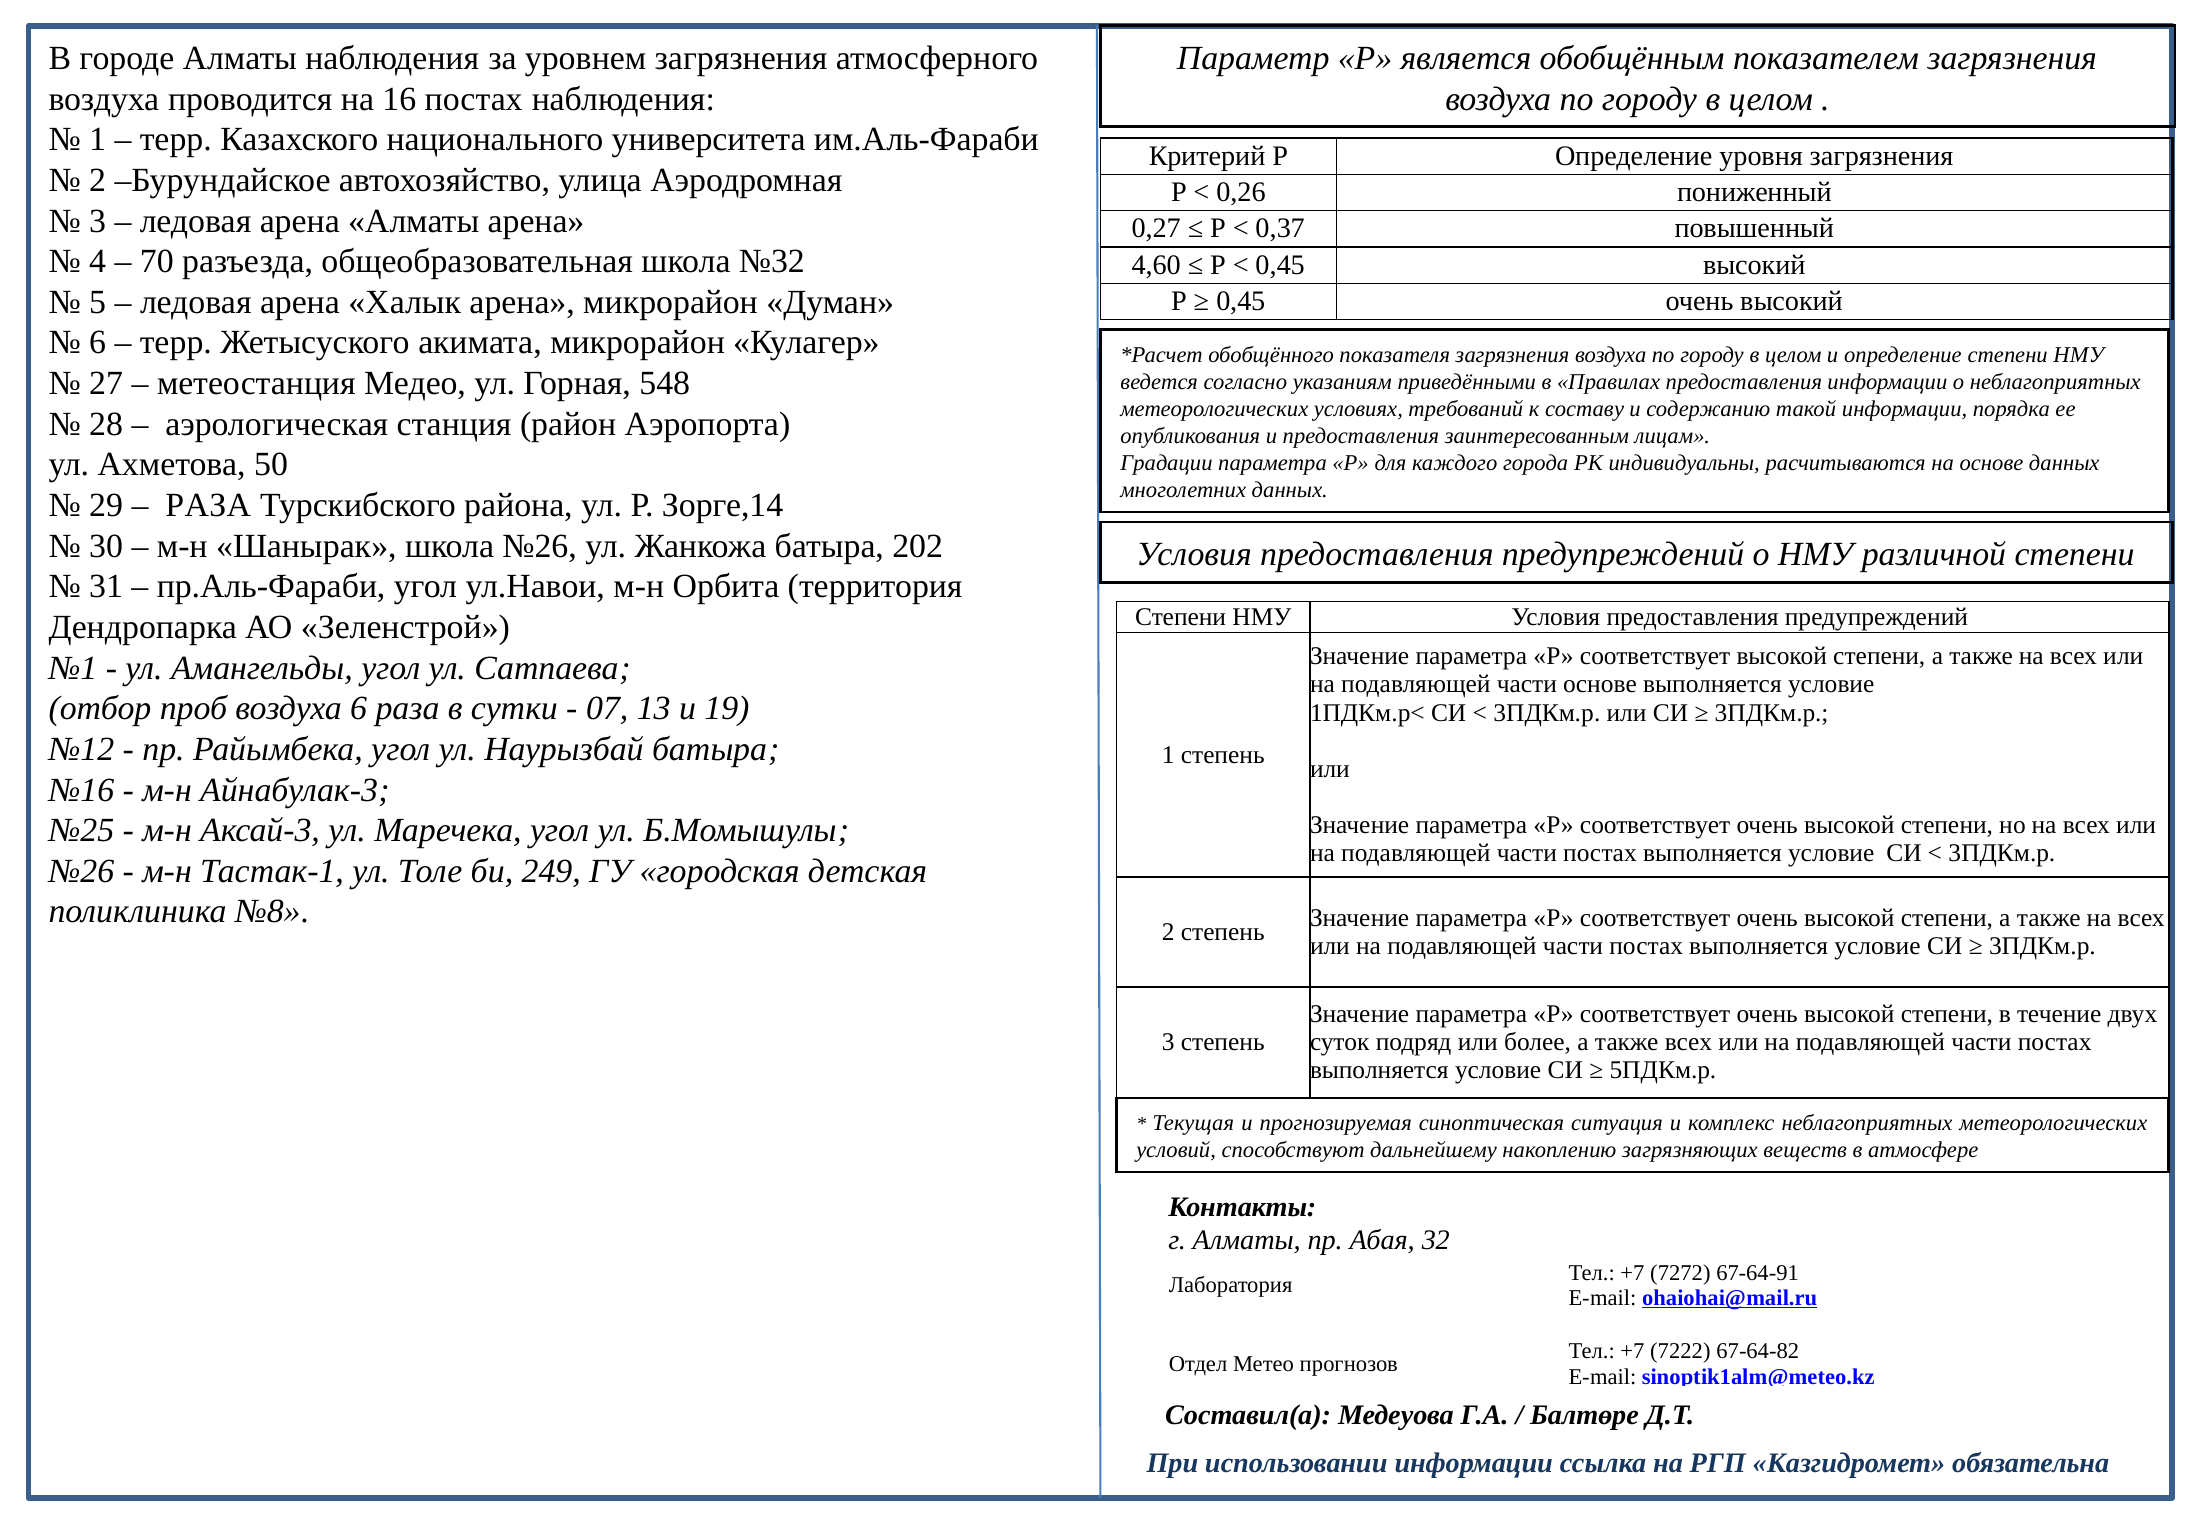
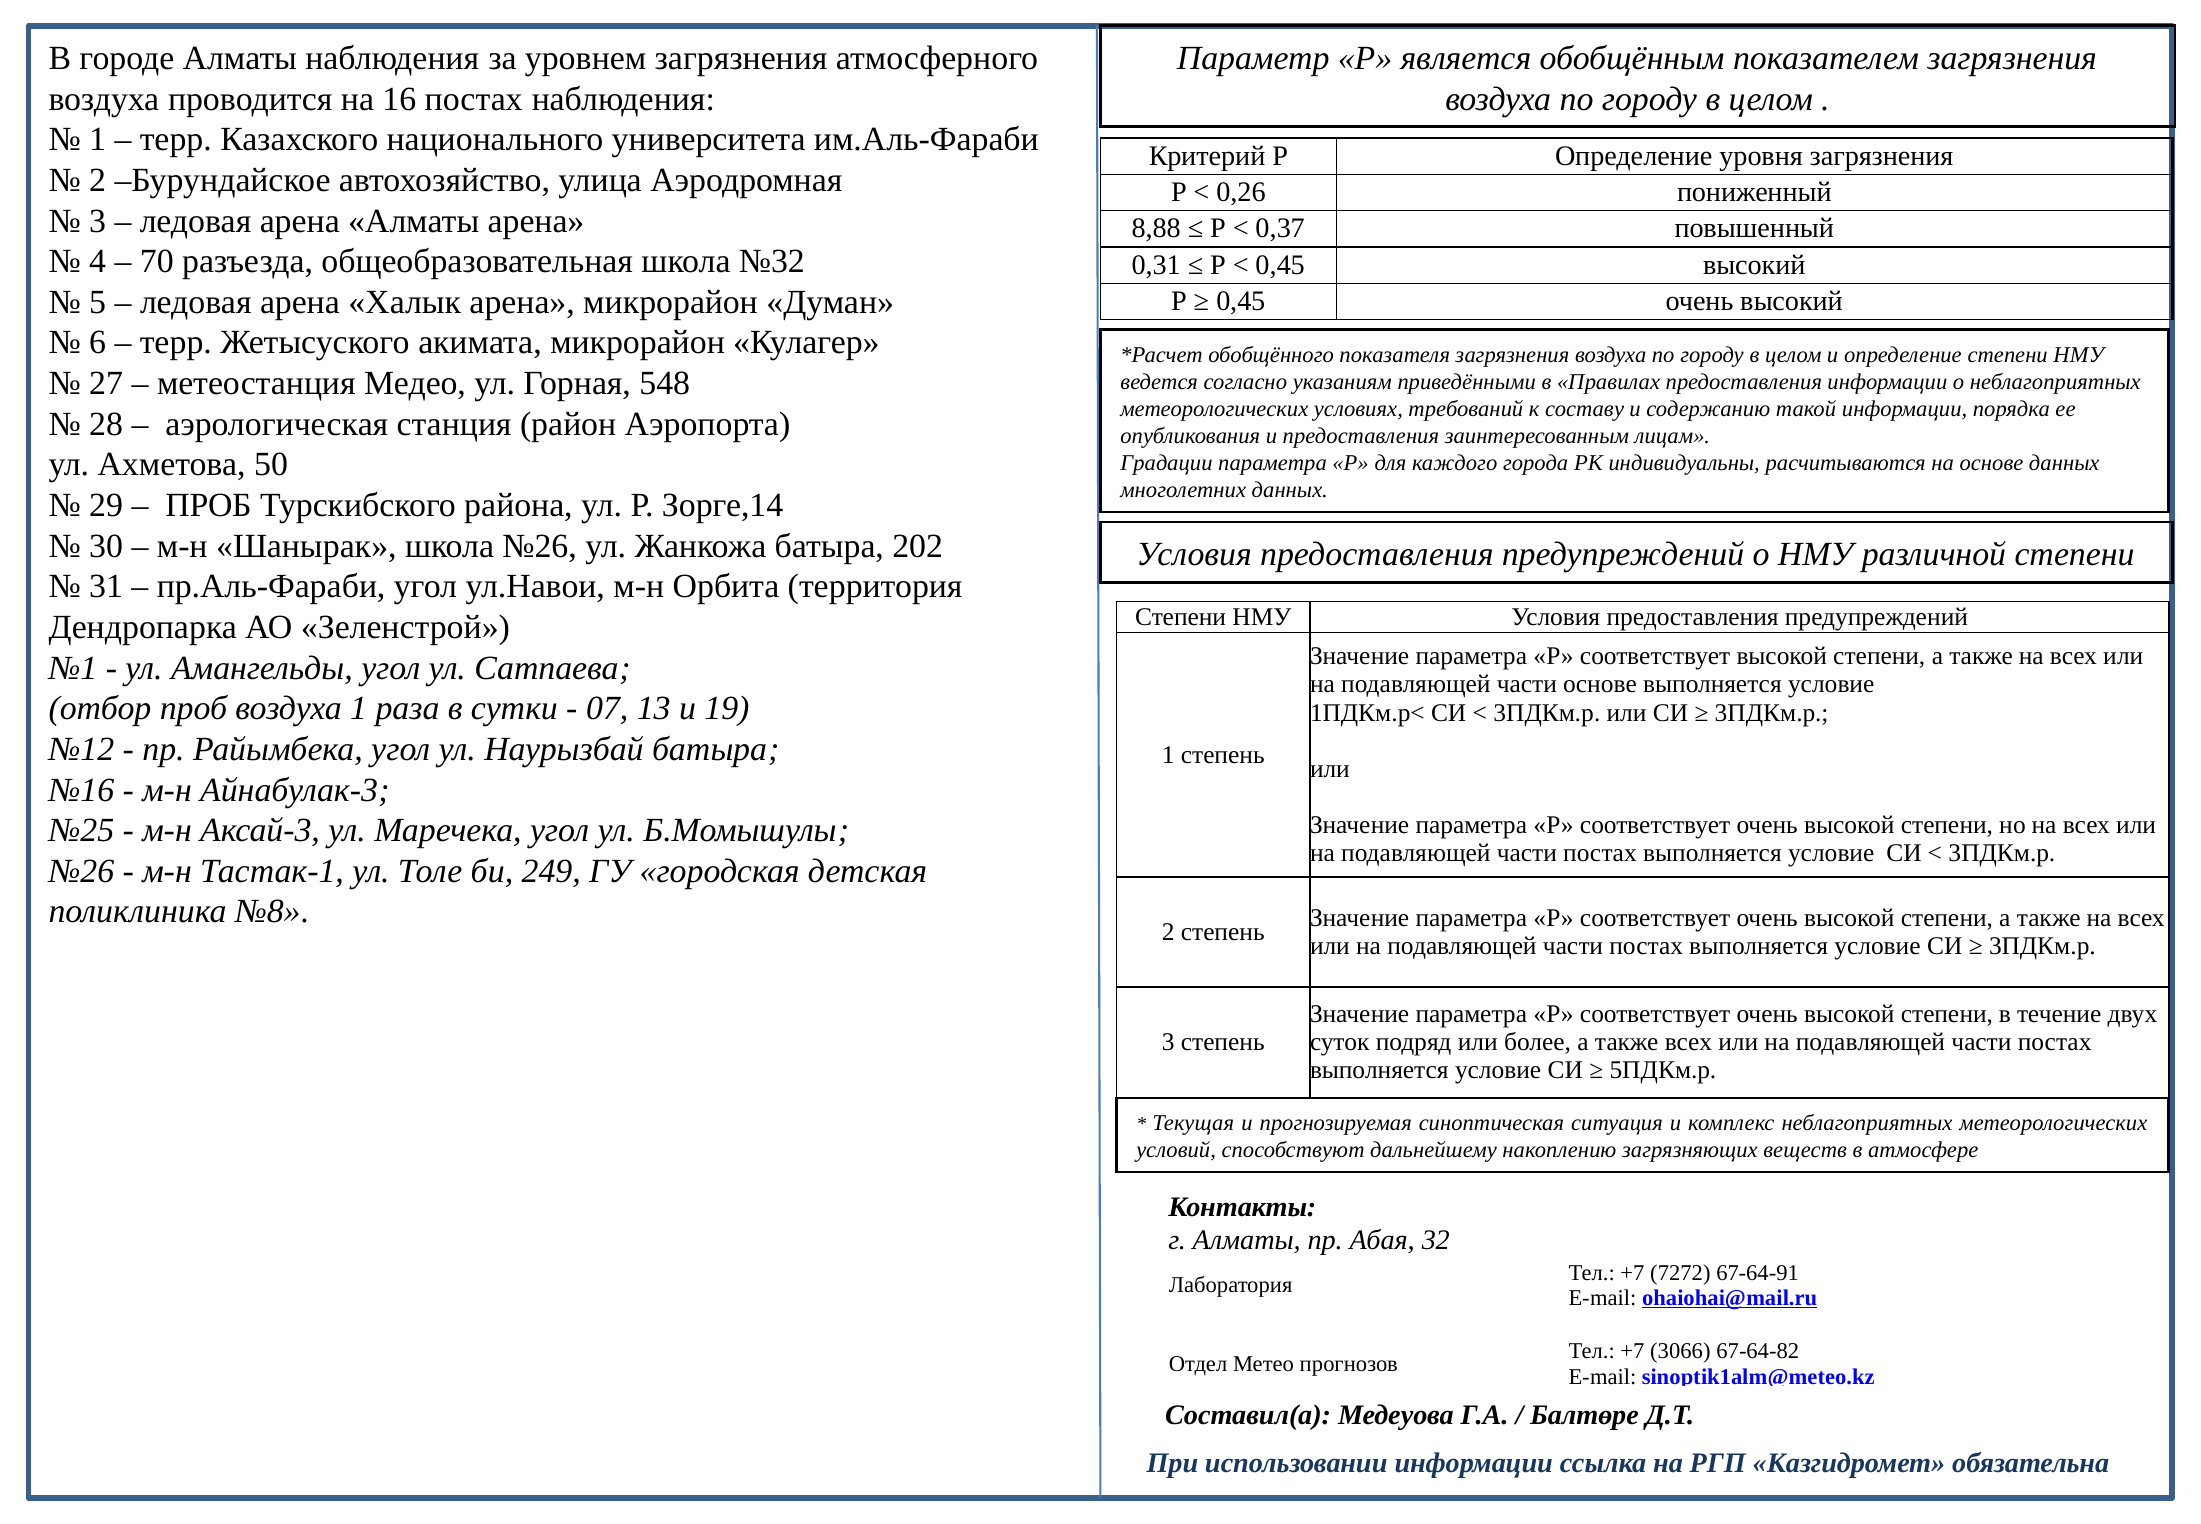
0,27: 0,27 -> 8,88 (1156, 228)
4,60: 4,60 -> 0,31 (1156, 265)
РАЗА: РАЗА -> ПРОБ (209, 505)
воздуха 6: 6 -> 1 (359, 708)
7222: 7222 -> 3066 (1680, 1351)
